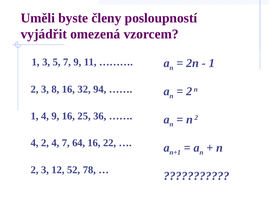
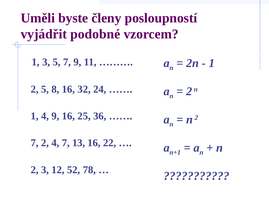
omezená: omezená -> podobné (95, 34)
3: 3 -> 5 (45, 89)
94: 94 -> 24 (100, 89)
4: 4 -> 7 (35, 143)
64: 64 -> 13 (79, 143)
